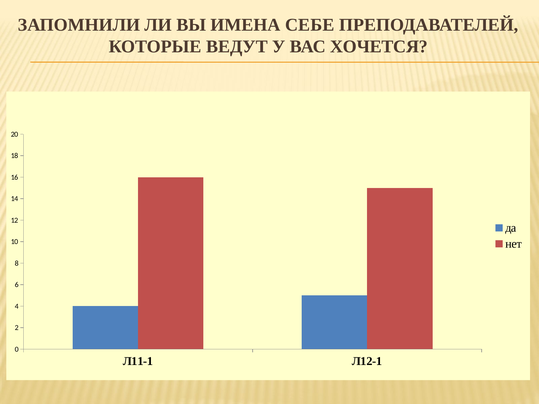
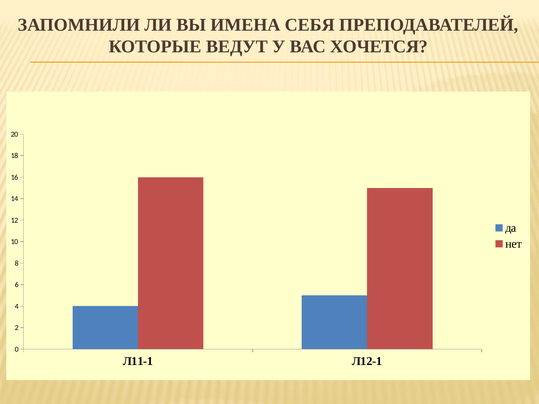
СЕБЕ: СЕБЕ -> СЕБЯ (310, 25)
